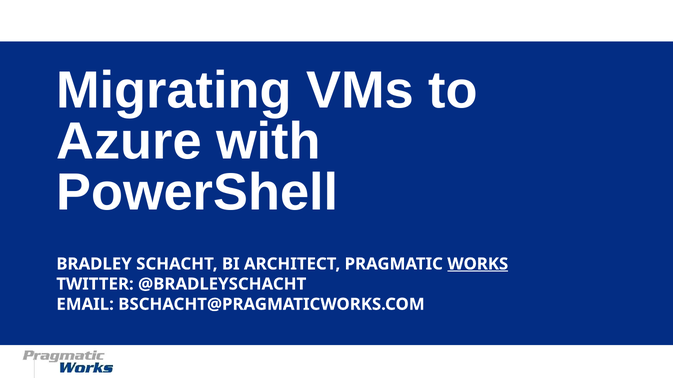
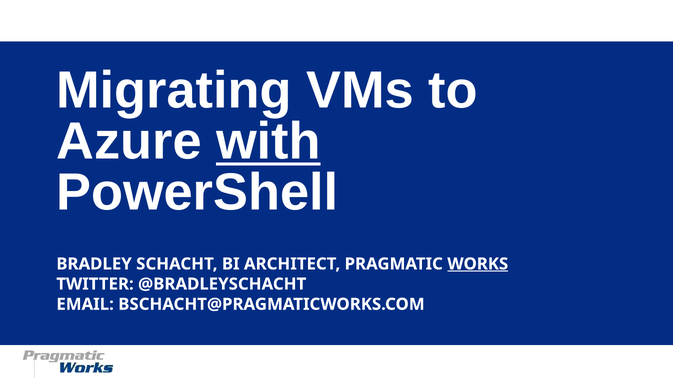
with underline: none -> present (268, 142)
